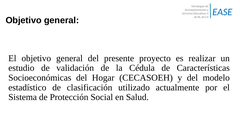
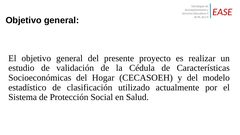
EASE colour: blue -> red (222, 12)
